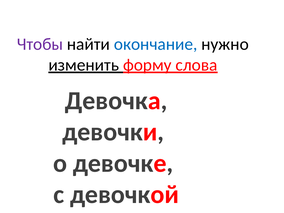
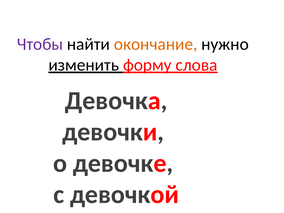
окончание colour: blue -> orange (156, 44)
